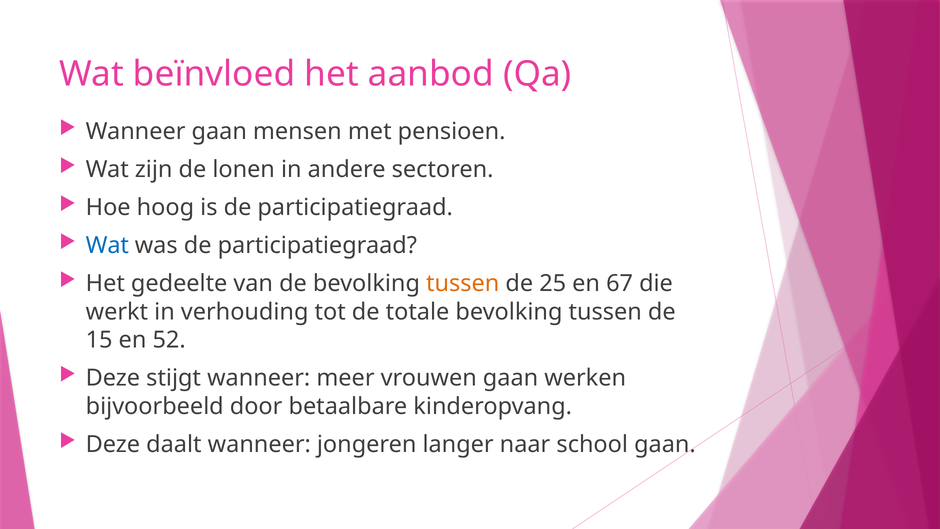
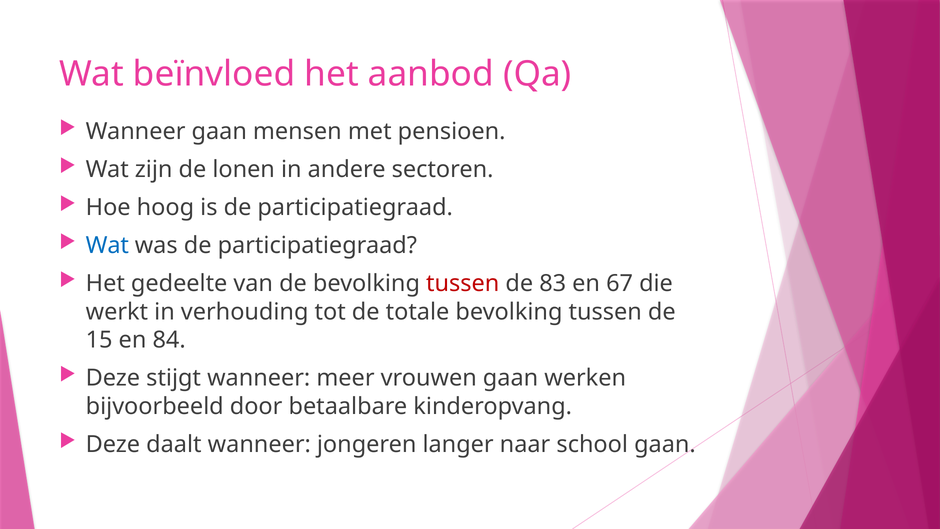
tussen colour: orange -> red (463, 284)
25: 25 -> 83 (553, 284)
52: 52 -> 84 (169, 340)
